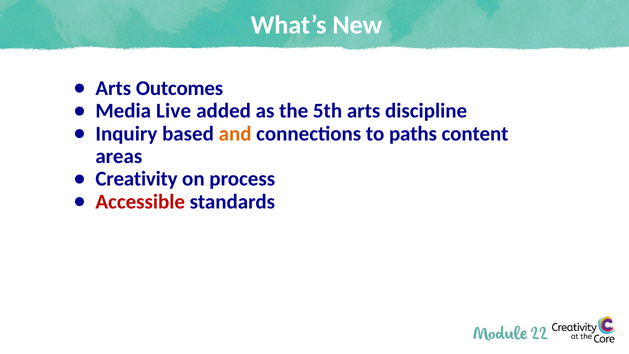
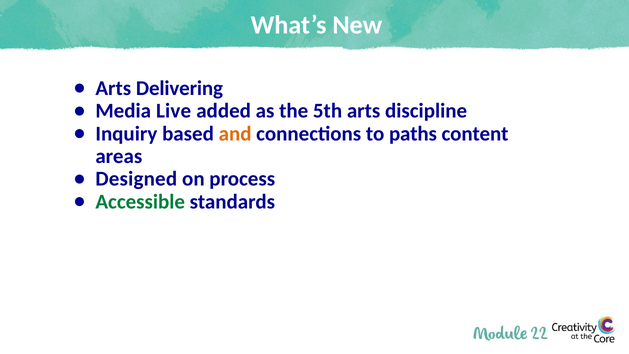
Outcomes: Outcomes -> Delivering (179, 88)
Creativity: Creativity -> Designed (136, 179)
Accessible colour: red -> green (140, 202)
